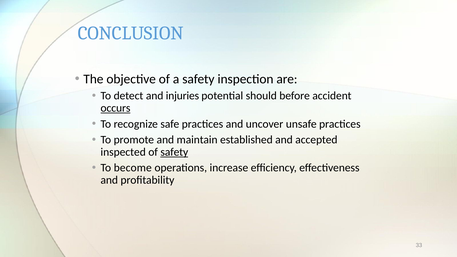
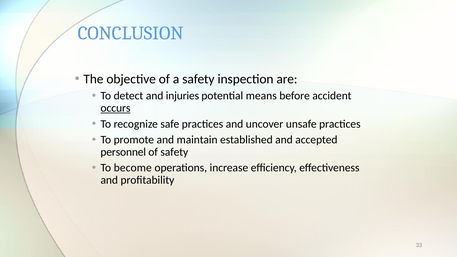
should: should -> means (261, 96)
inspected: inspected -> personnel (123, 152)
safety underline: present -> none (174, 152)
